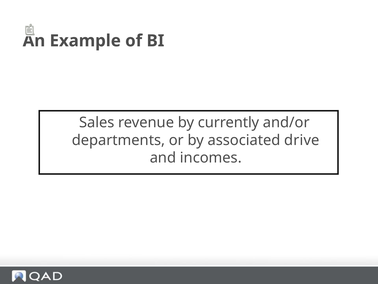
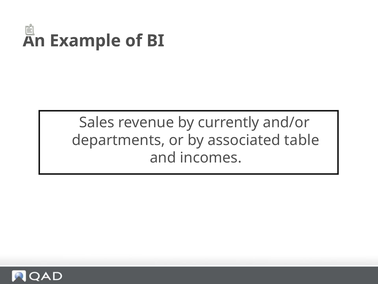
drive: drive -> table (302, 140)
